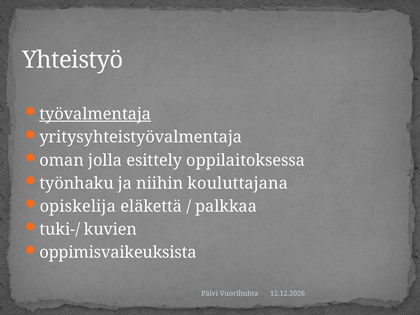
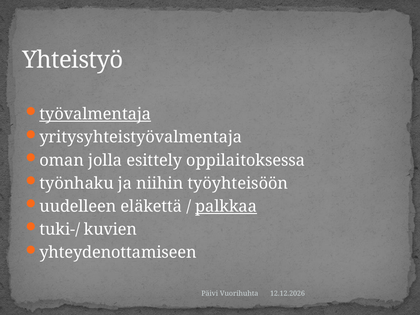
kouluttajana: kouluttajana -> työyhteisöön (238, 183)
opiskelija: opiskelija -> uudelleen (78, 206)
palkkaa underline: none -> present (226, 206)
oppimisvaikeuksista: oppimisvaikeuksista -> yhteydenottamiseen (118, 253)
